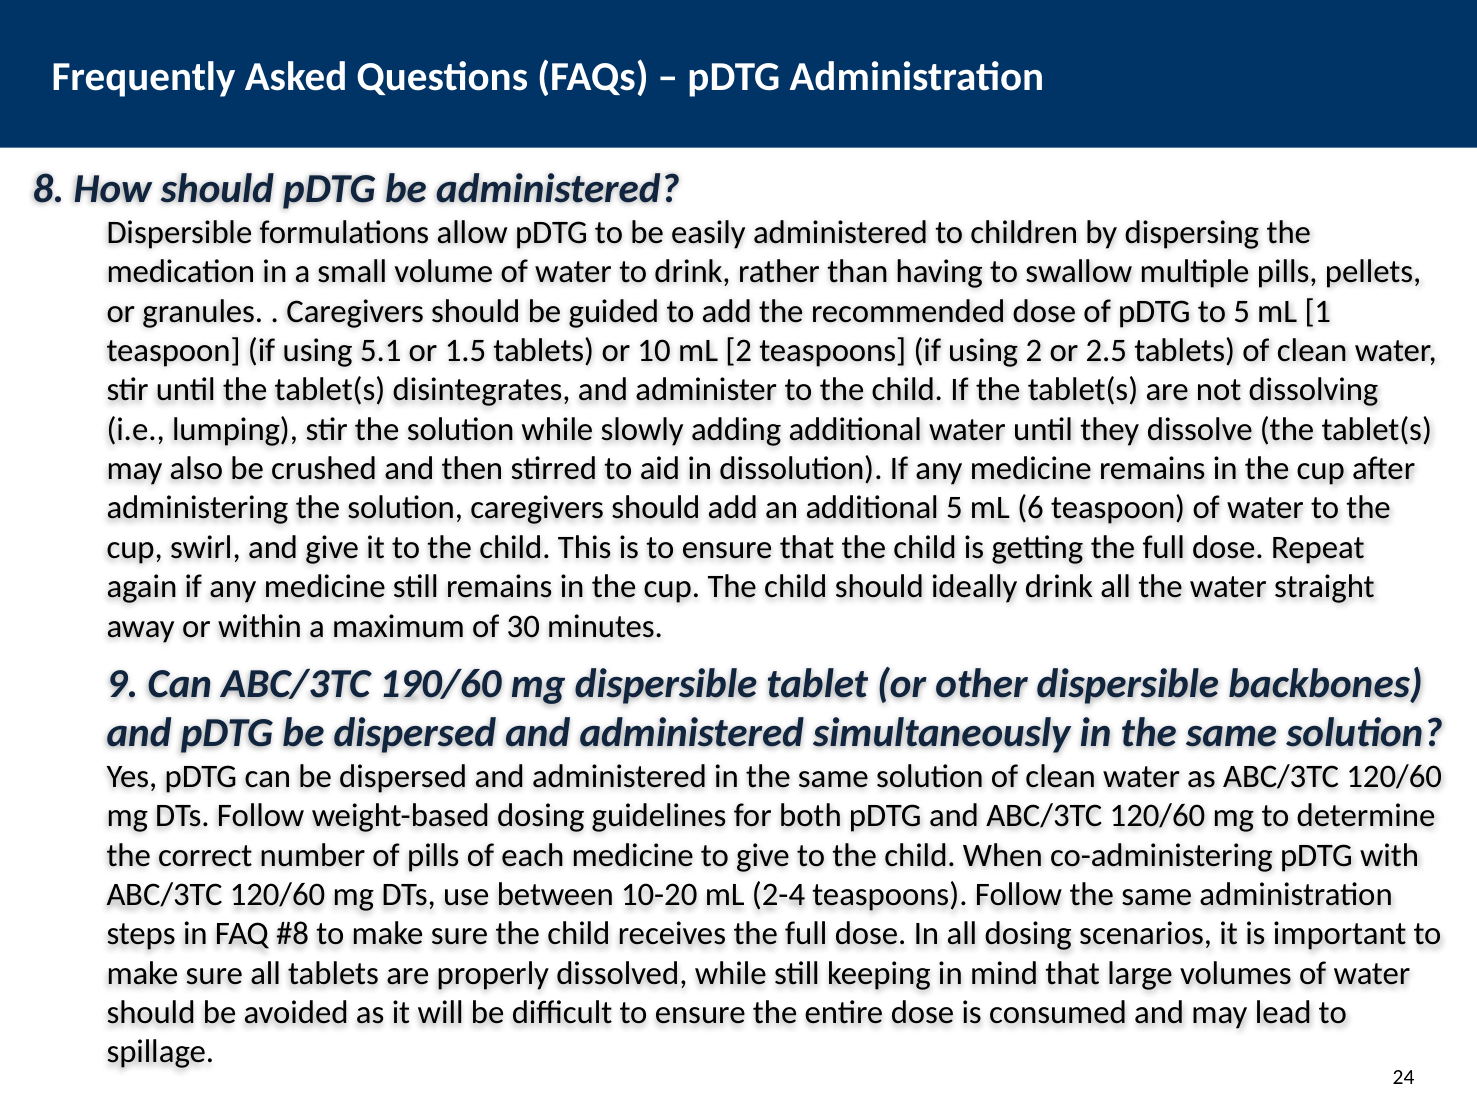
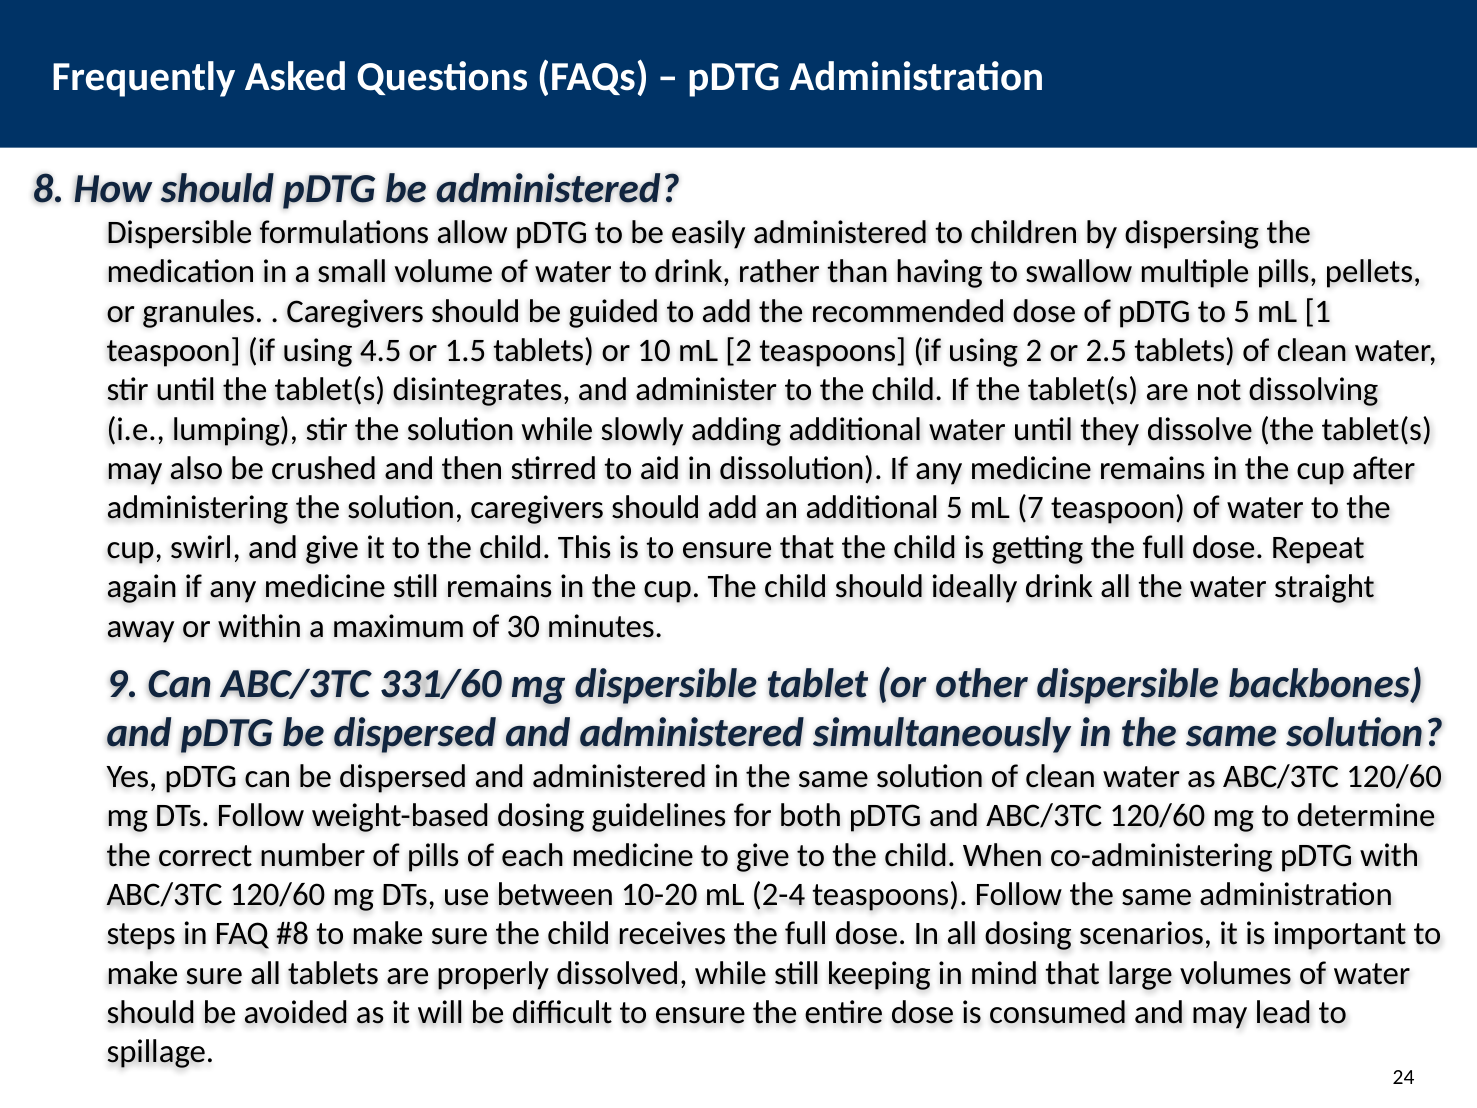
5.1: 5.1 -> 4.5 (381, 351)
6: 6 -> 7 (1031, 508)
190/60: 190/60 -> 331/60 (441, 683)
